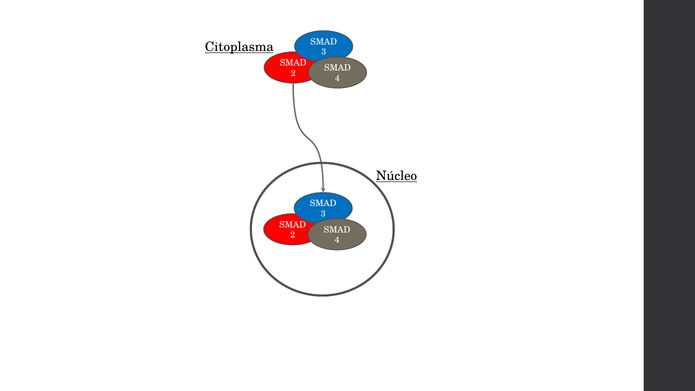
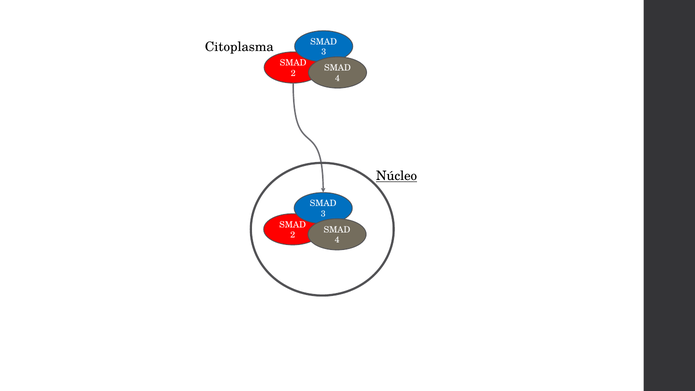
Citoplasma underline: present -> none (239, 47)
